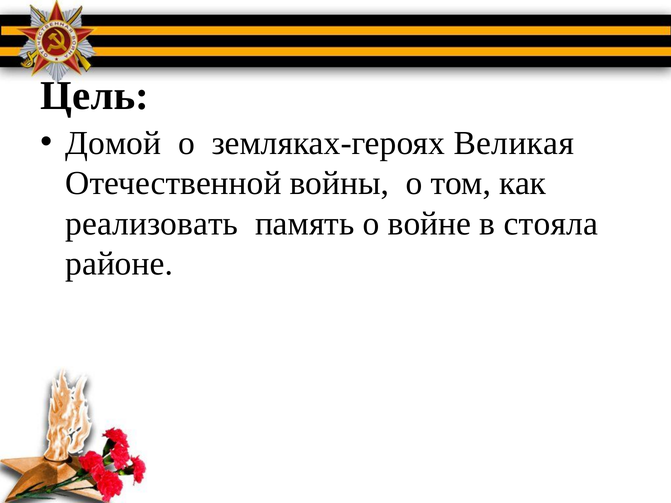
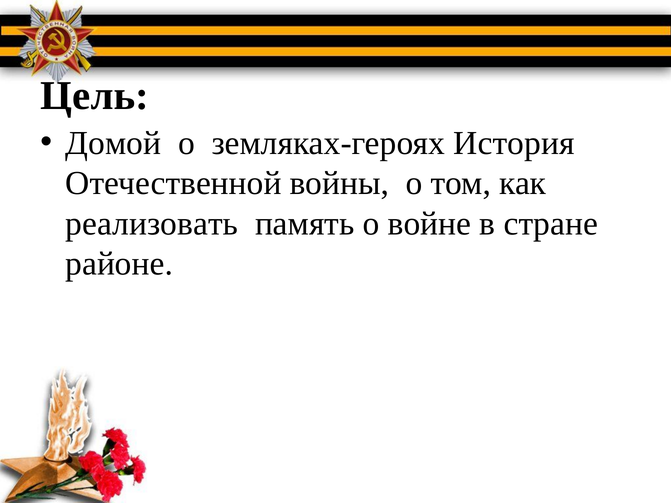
Великая: Великая -> История (514, 143)
стояла: стояла -> стране (551, 224)
